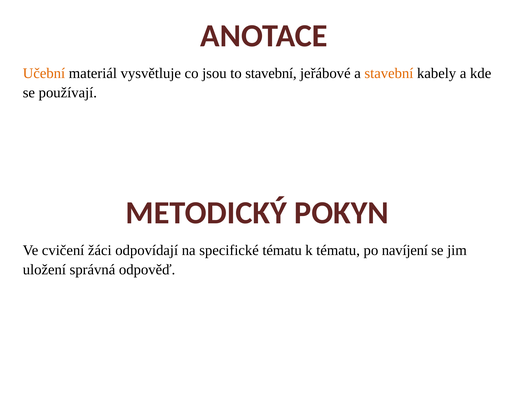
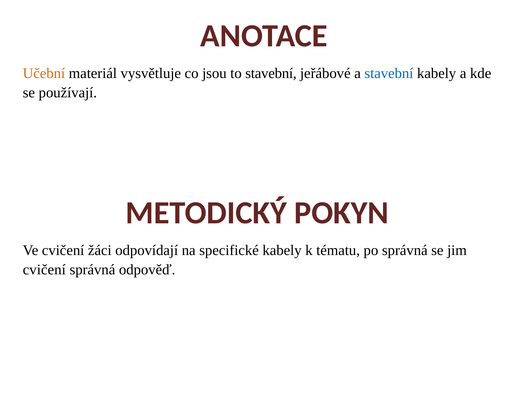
stavební colour: orange -> blue (389, 73)
specifické tématu: tématu -> kabely (282, 250)
po navíjení: navíjení -> správná (405, 250)
uložení: uložení -> cvičení (44, 270)
